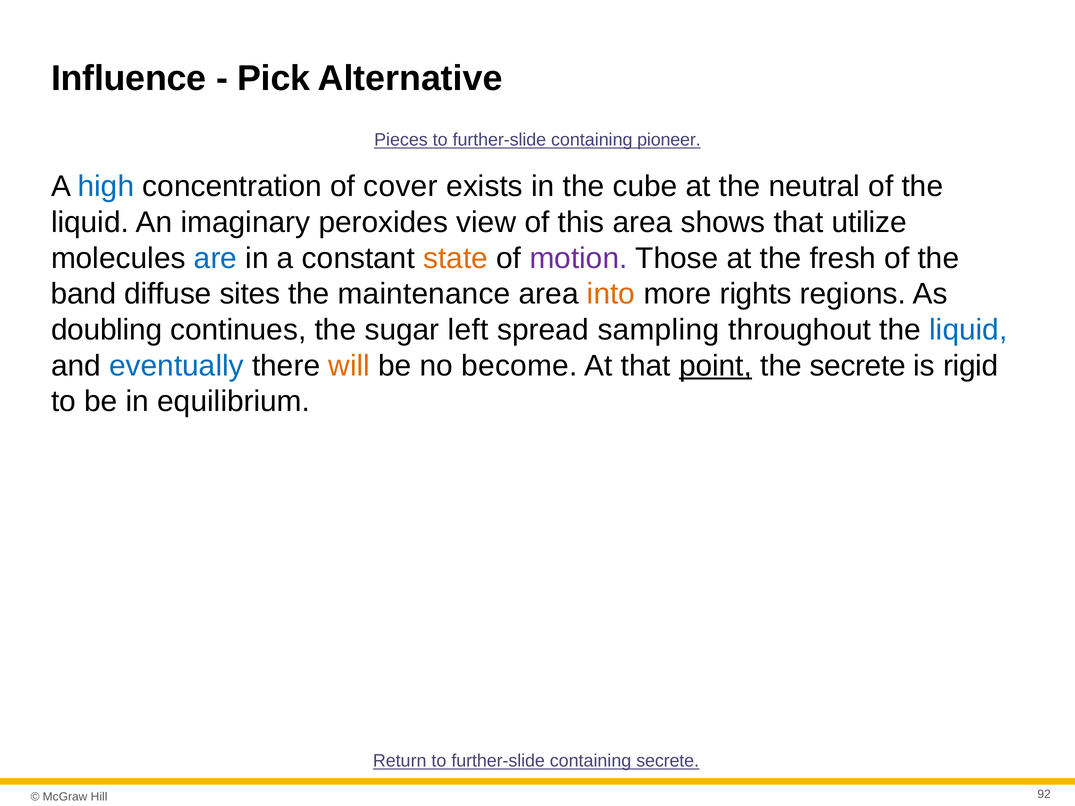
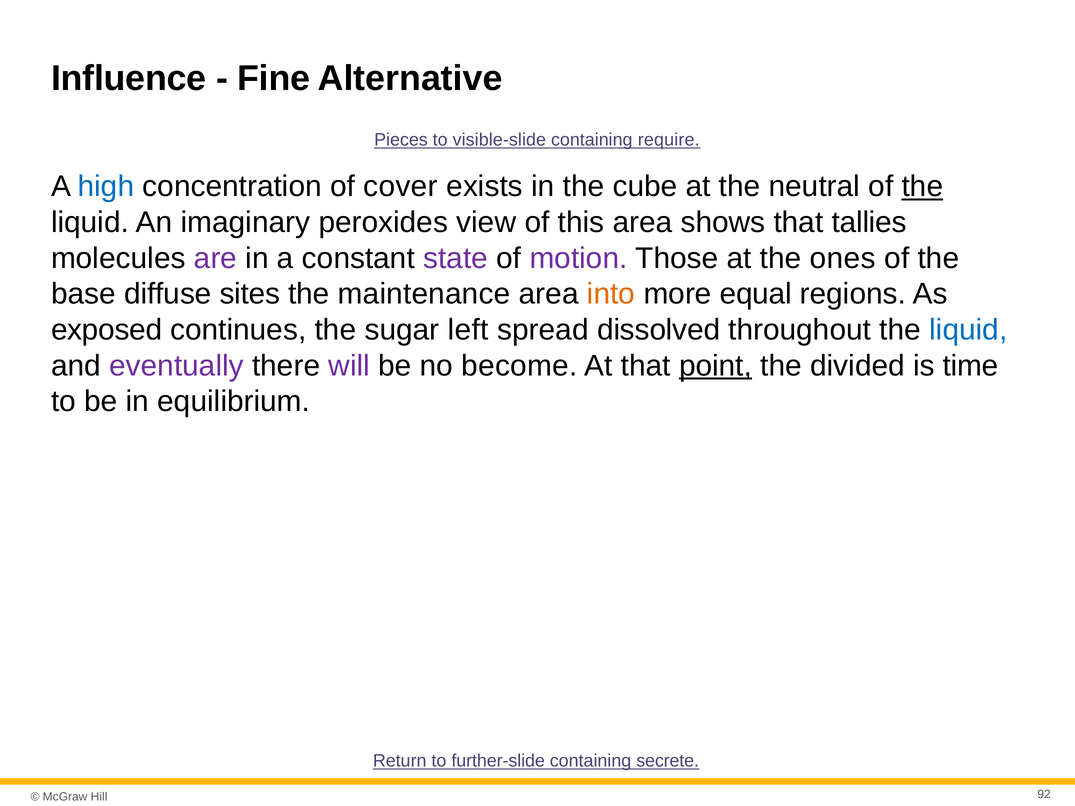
Pick: Pick -> Fine (274, 78)
further-slide: further-slide -> visible-slide (499, 140)
pioneer: pioneer -> require (669, 140)
the underline: none -> present (922, 187)
utilize: utilize -> tallies (869, 222)
are colour: blue -> purple (216, 258)
state colour: orange -> purple (456, 258)
fresh: fresh -> ones (843, 258)
band: band -> base (83, 294)
rights: rights -> equal (756, 294)
doubling: doubling -> exposed (107, 330)
sampling: sampling -> dissolved (659, 330)
eventually colour: blue -> purple (176, 366)
will colour: orange -> purple (349, 366)
the secrete: secrete -> divided (858, 366)
rigid: rigid -> time (971, 366)
